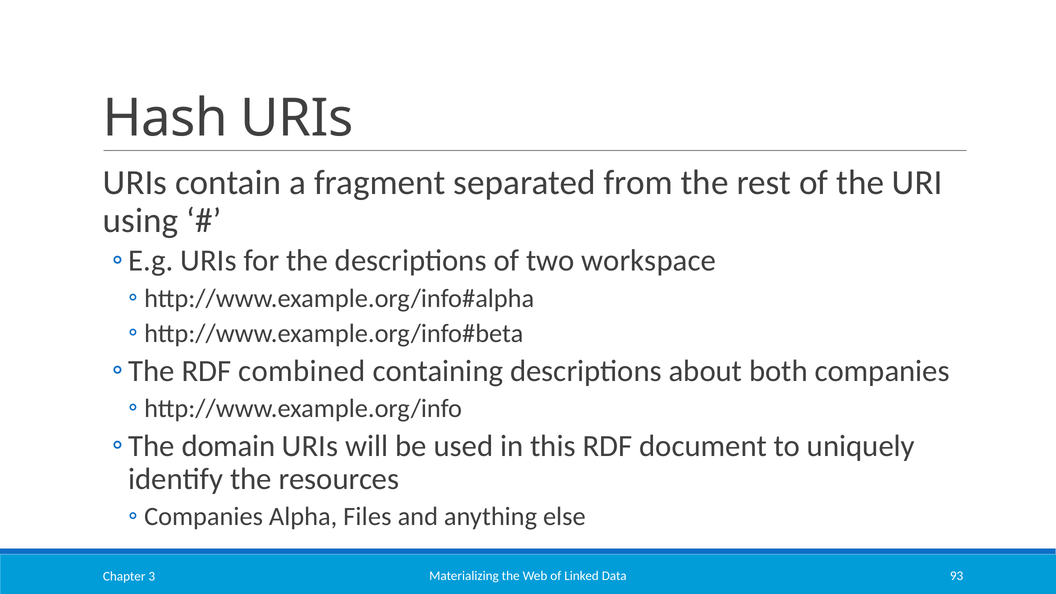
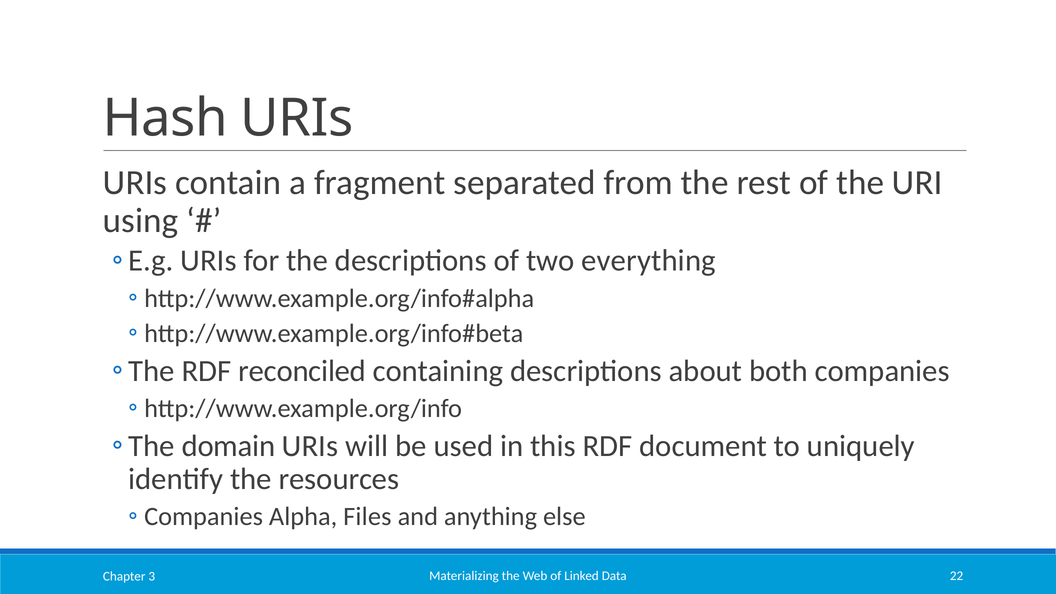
workspace: workspace -> everything (649, 261)
combined: combined -> reconciled (302, 371)
93: 93 -> 22 (957, 576)
